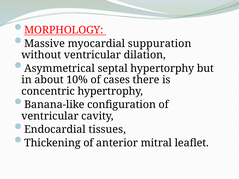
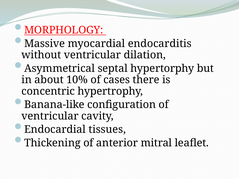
suppuration: suppuration -> endocarditis (160, 44)
